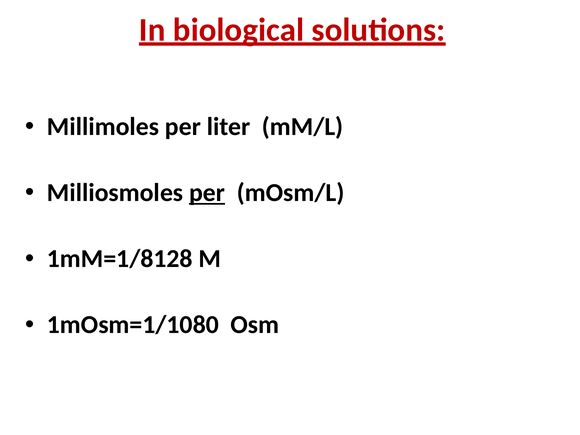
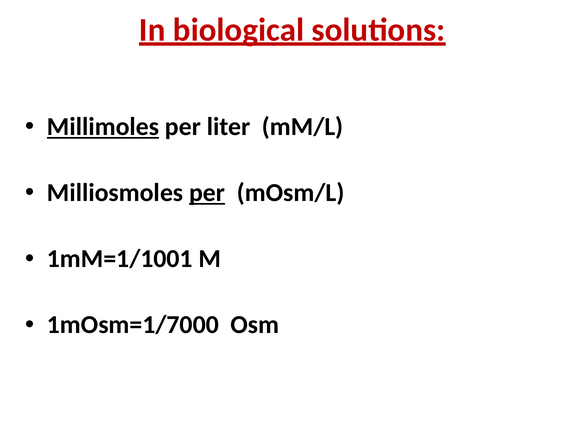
Millimoles underline: none -> present (103, 127)
1mM=1/8128: 1mM=1/8128 -> 1mM=1/1001 (120, 259)
1mOsm=1/1080: 1mOsm=1/1080 -> 1mOsm=1/7000 (133, 325)
